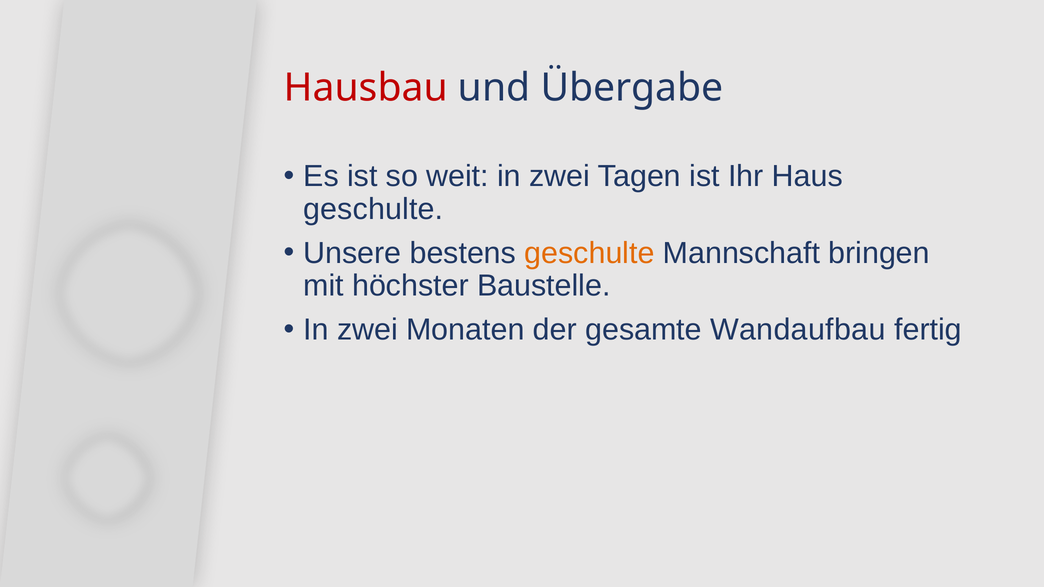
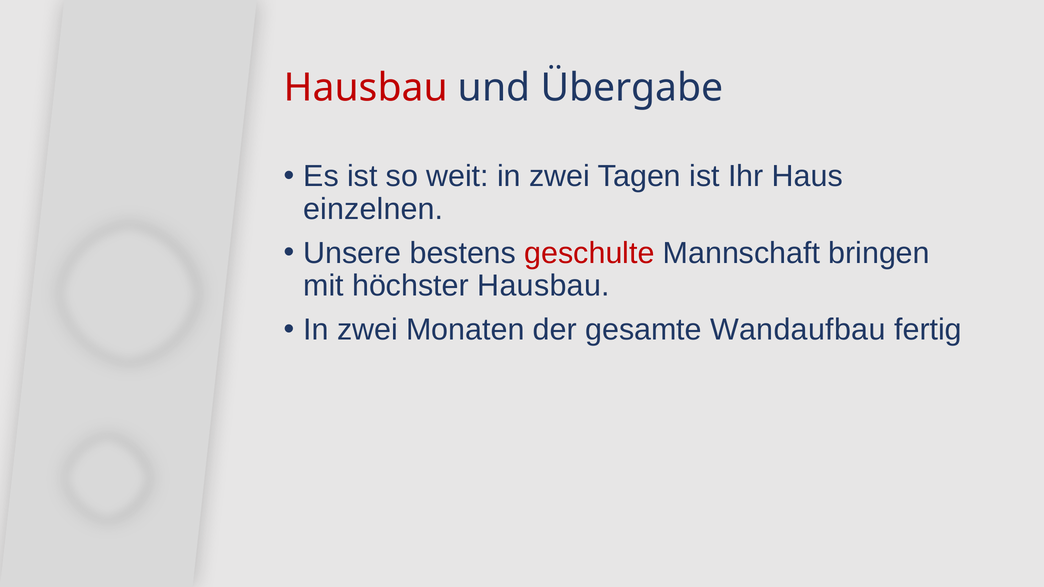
geschulte: geschulte -> einzelnen (373, 209)
geschulte colour: orange -> red (589, 253)
höchster Baustelle: Baustelle -> Hausbau (544, 286)
